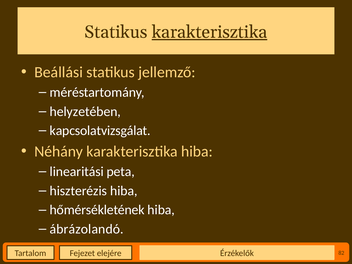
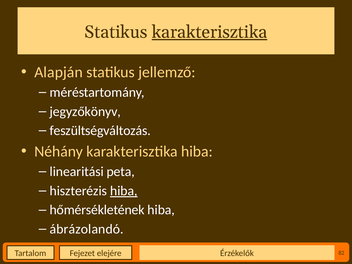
Beállási: Beállási -> Alapján (59, 72)
helyzetében: helyzetében -> jegyzőkönyv (85, 112)
kapcsolatvizsgálat: kapcsolatvizsgálat -> feszültségváltozás (100, 131)
hiba underline: none -> present (124, 191)
